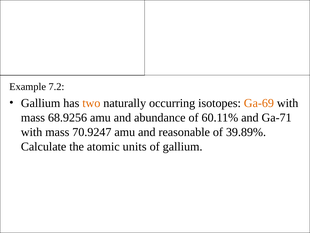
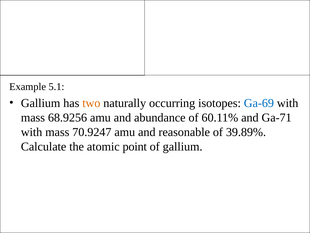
7.2: 7.2 -> 5.1 (56, 86)
Ga-69 colour: orange -> blue (259, 103)
units: units -> point (135, 146)
